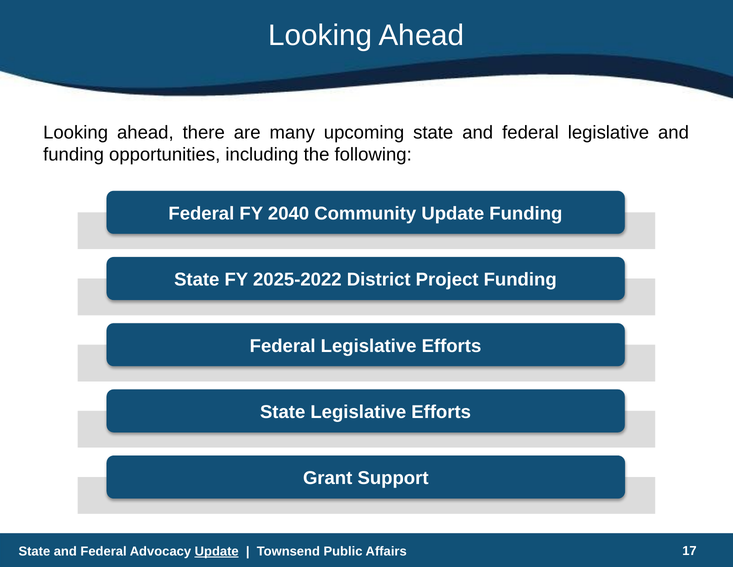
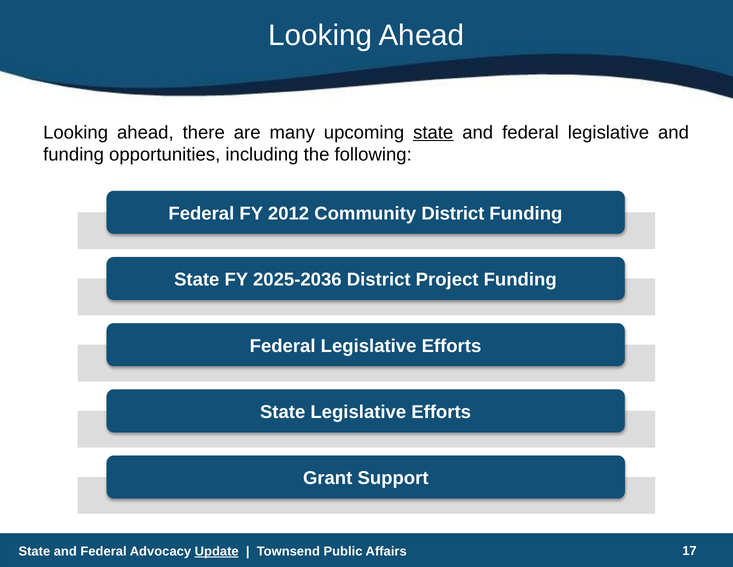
state underline: none -> present (433, 132)
2040: 2040 -> 2012 (289, 213)
Community Update: Update -> District (453, 213)
2025-2022: 2025-2022 -> 2025-2036 (297, 280)
